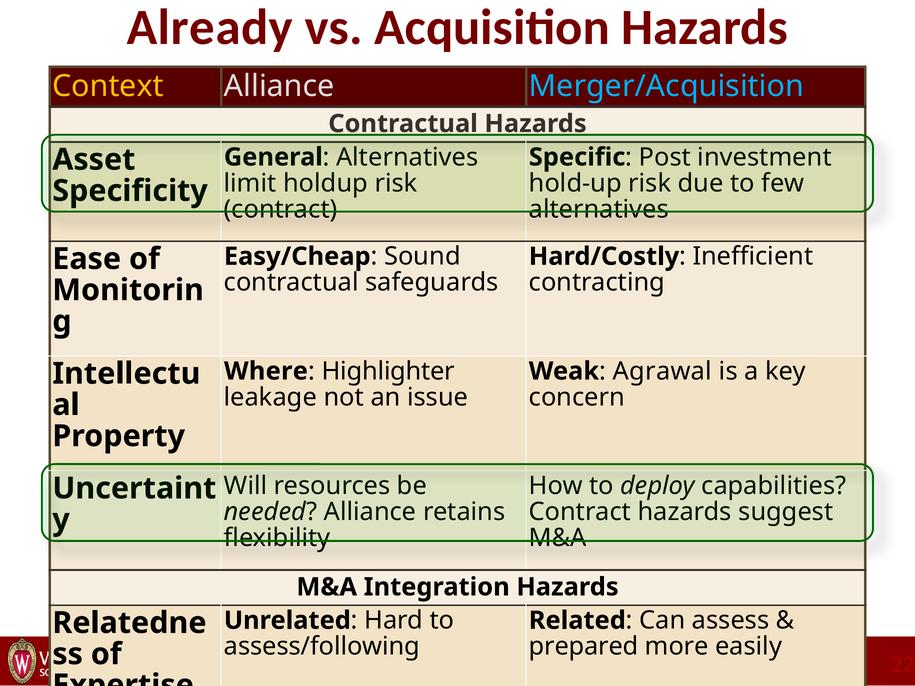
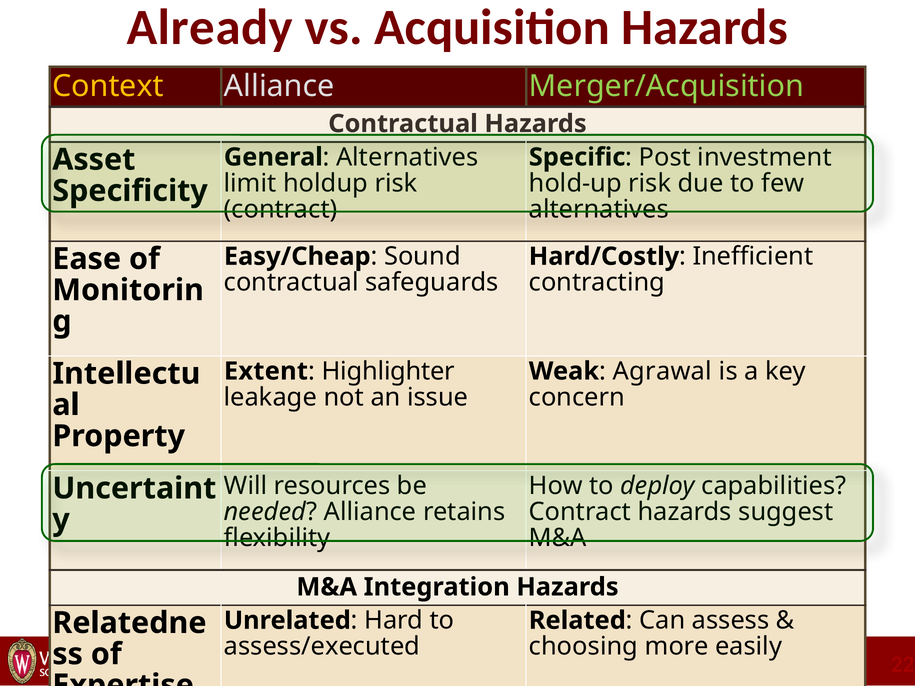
Merger/Acquisition colour: light blue -> light green (666, 86)
Where: Where -> Extent (266, 371)
assess/following: assess/following -> assess/executed (322, 647)
prepared: prepared -> choosing (583, 647)
